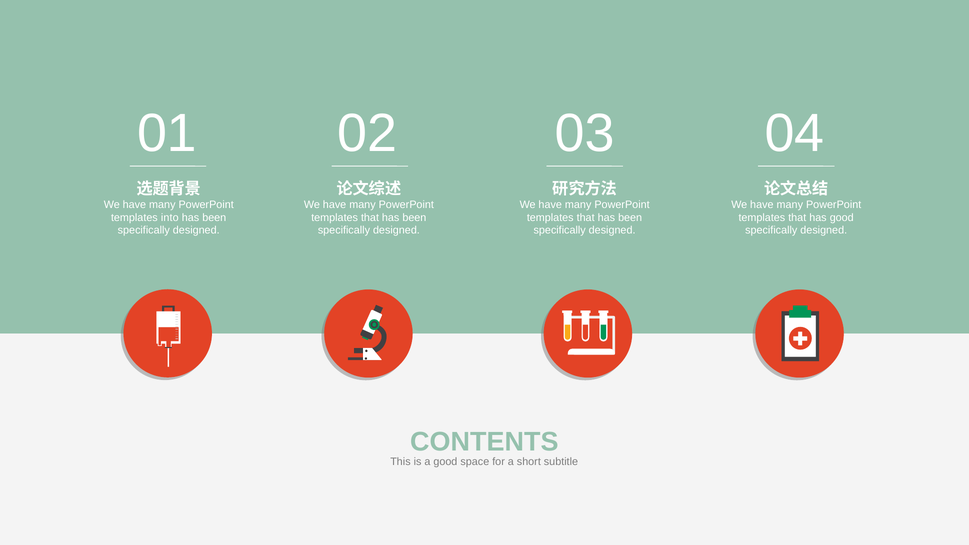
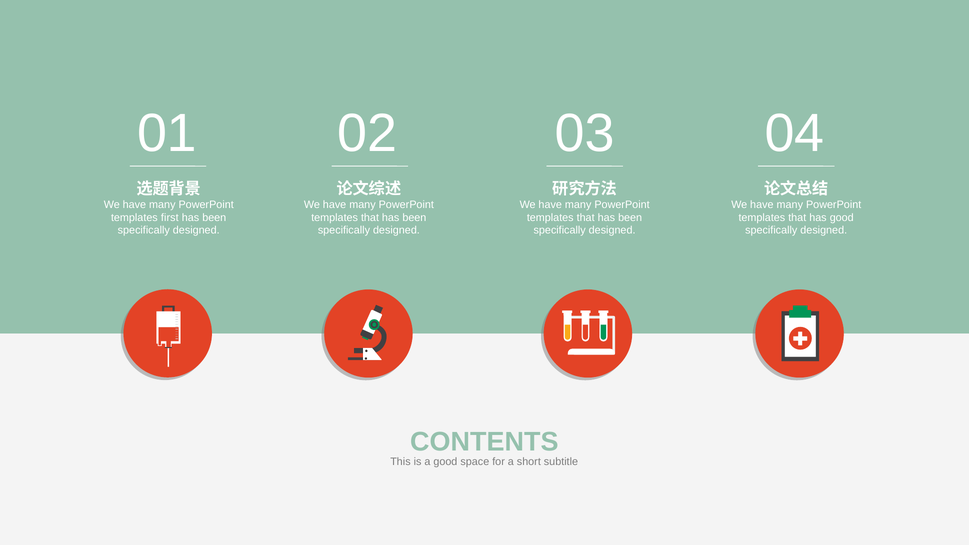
into: into -> first (170, 217)
